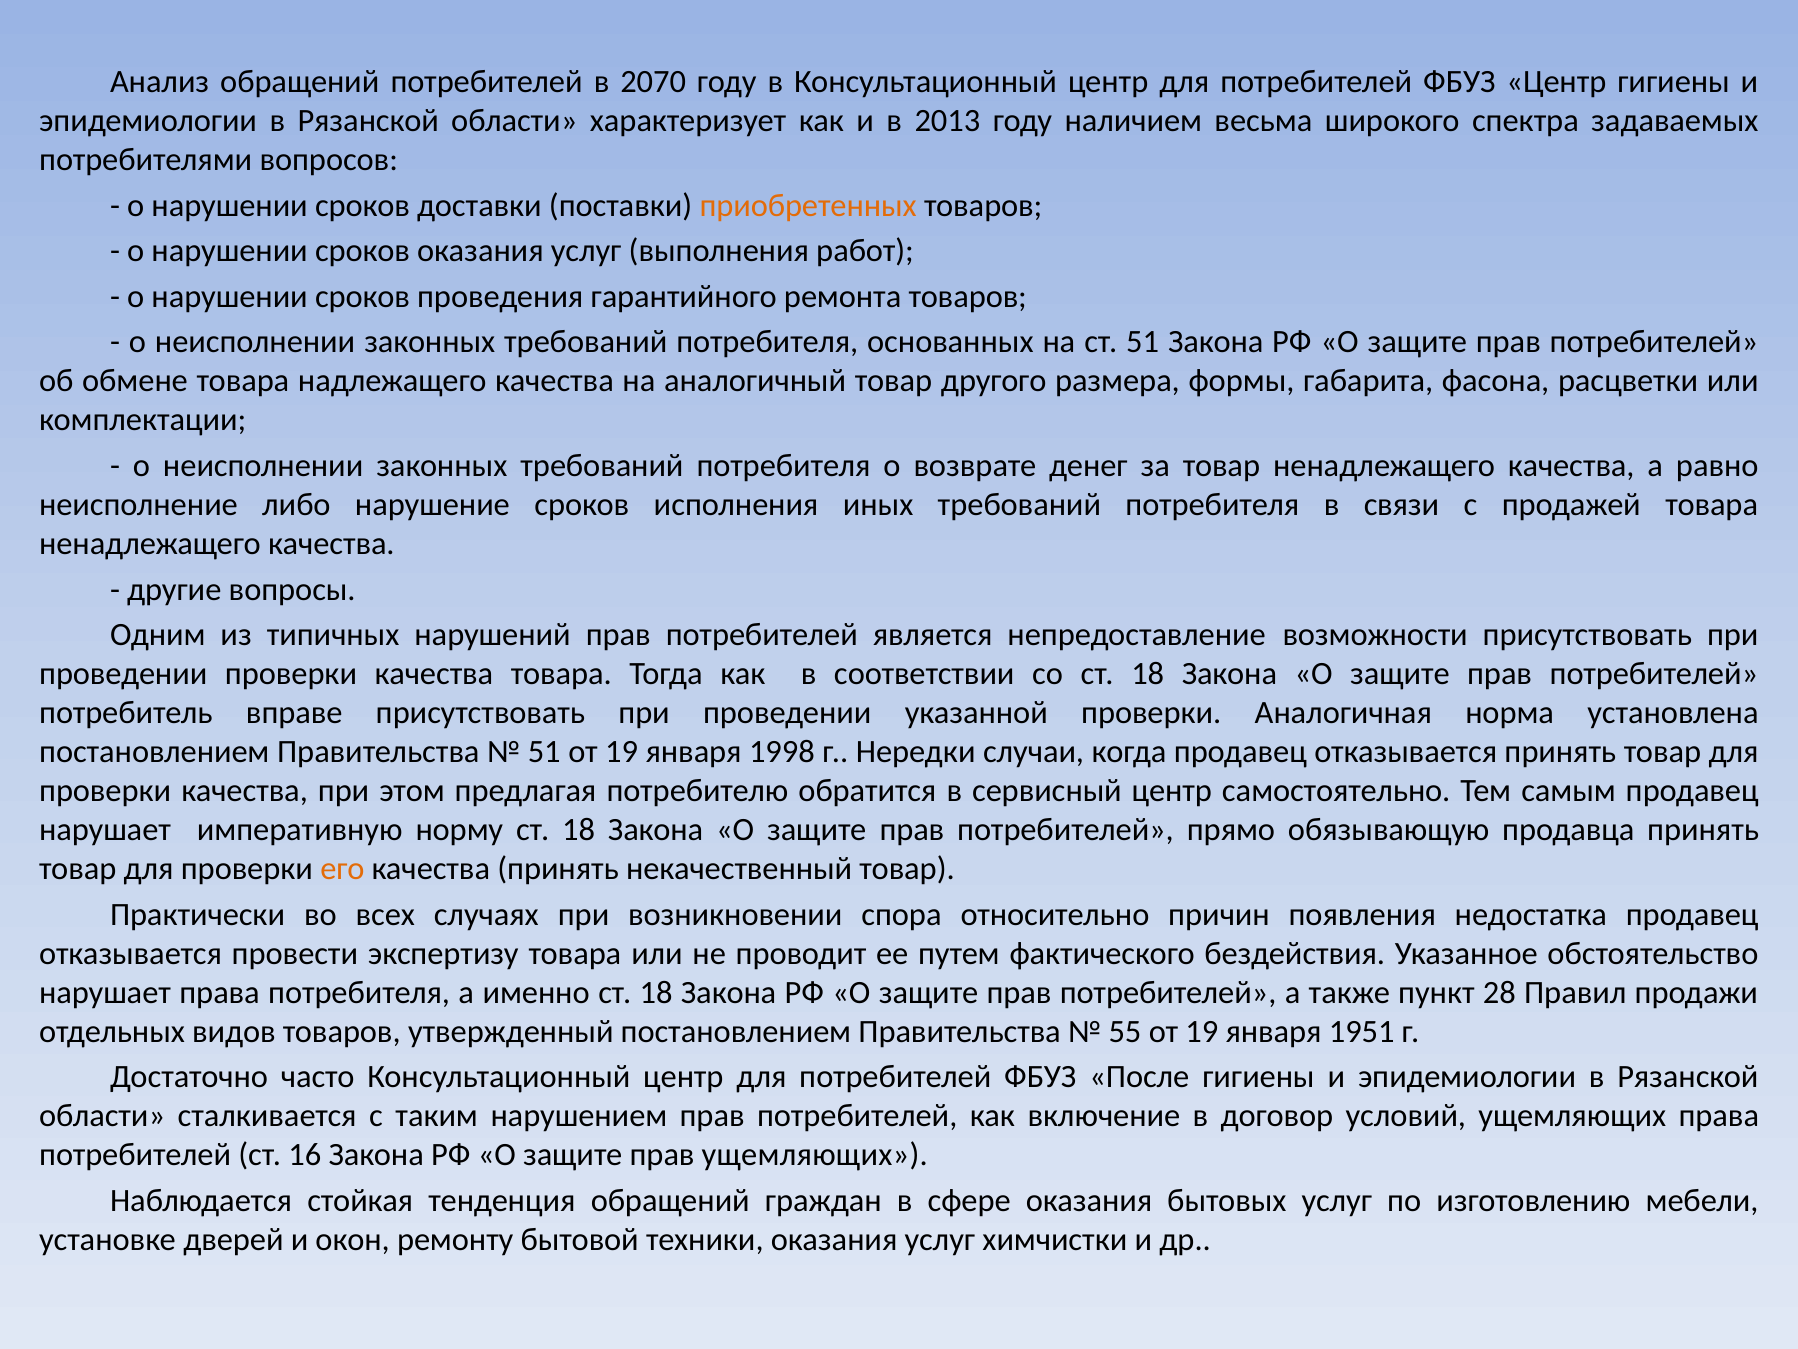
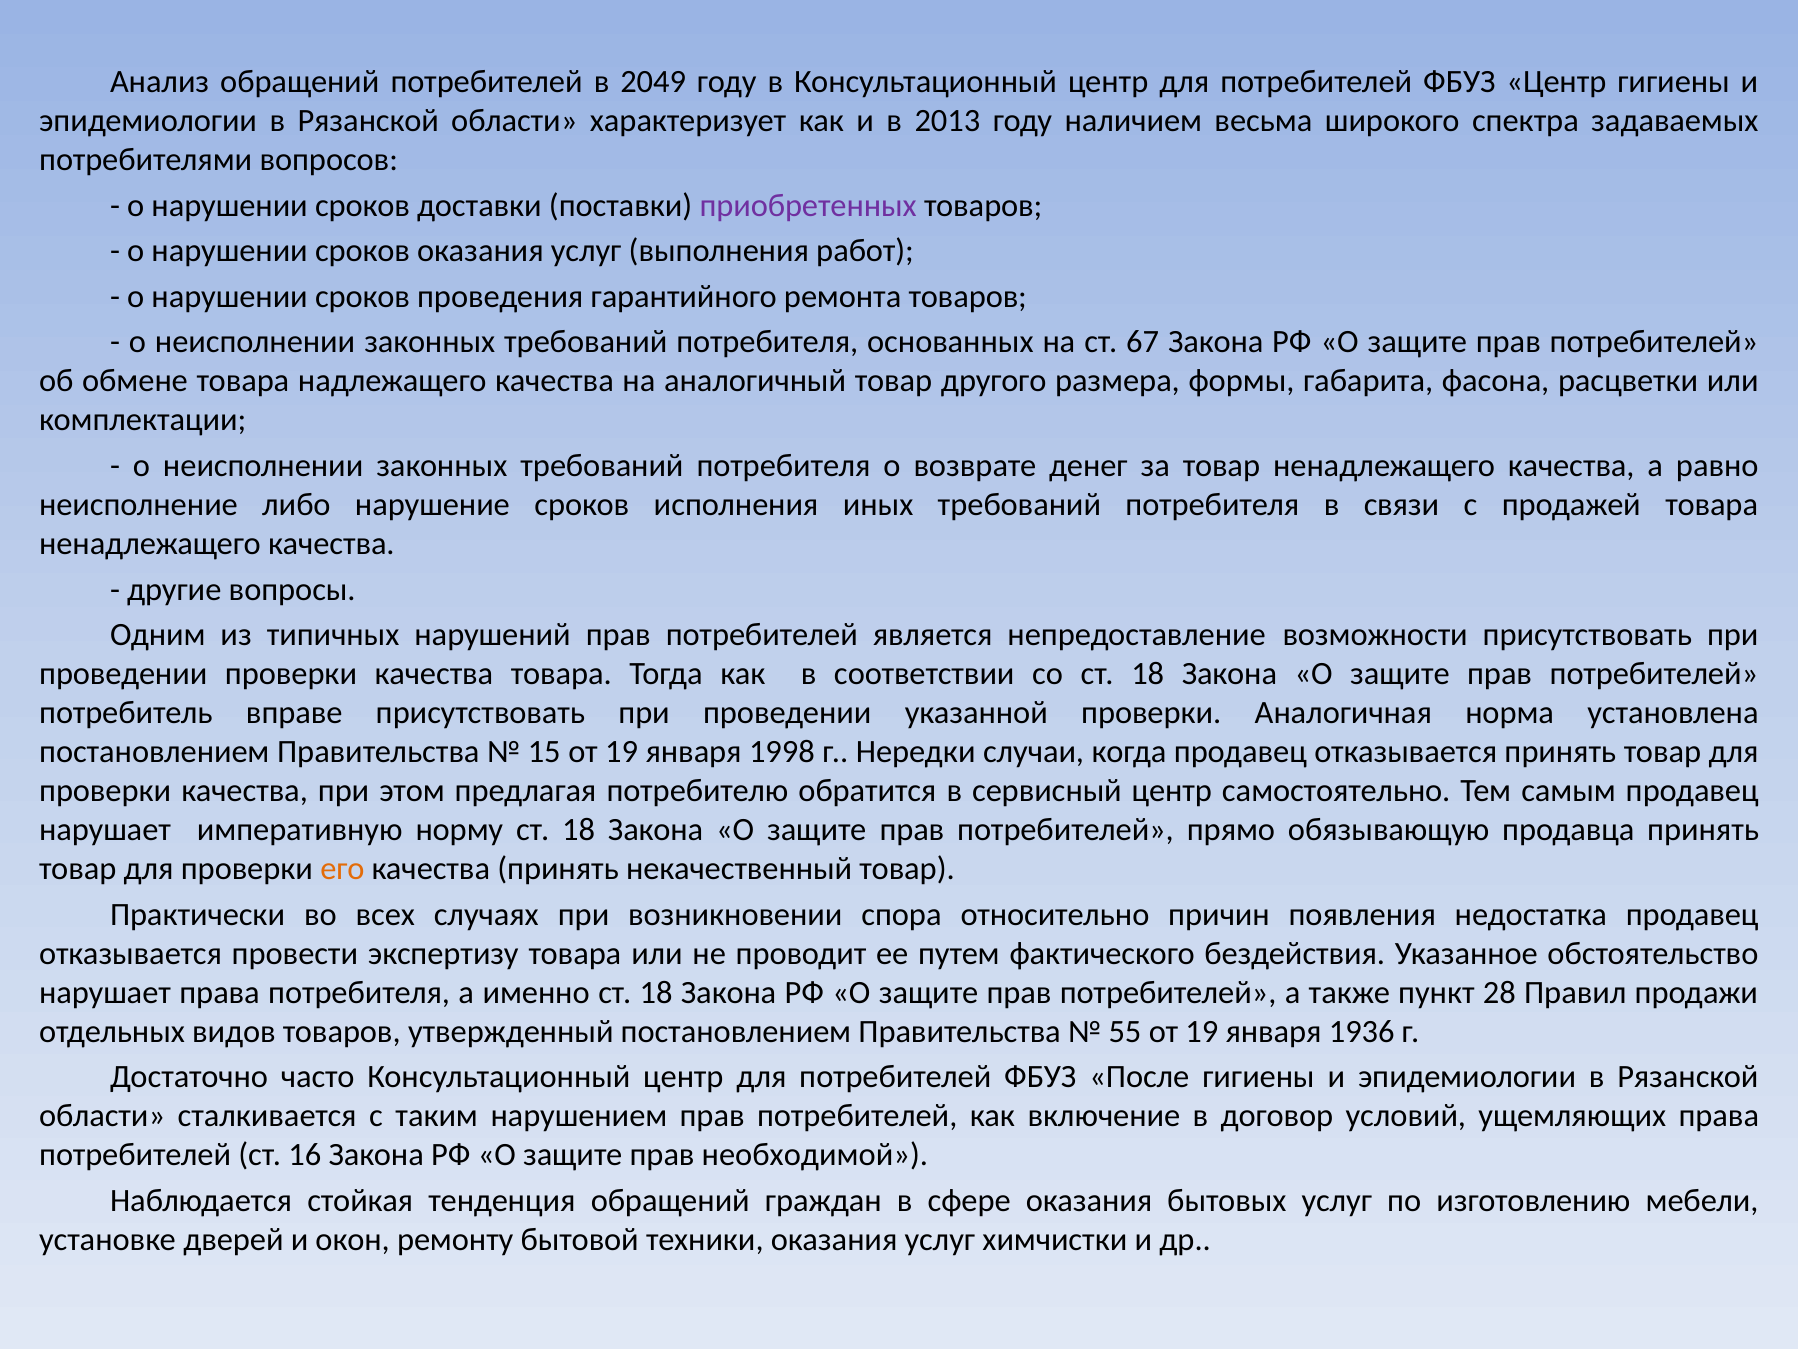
2070: 2070 -> 2049 (653, 82)
приобретенных colour: orange -> purple (808, 205)
ст 51: 51 -> 67 (1143, 342)
51: 51 -> 15 (544, 752)
1951: 1951 -> 1936 (1362, 1031)
прав ущемляющих: ущемляющих -> необходимой (815, 1155)
